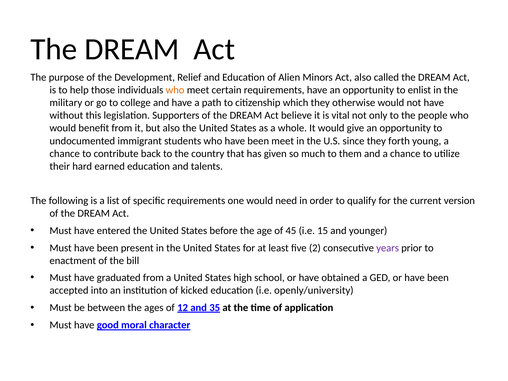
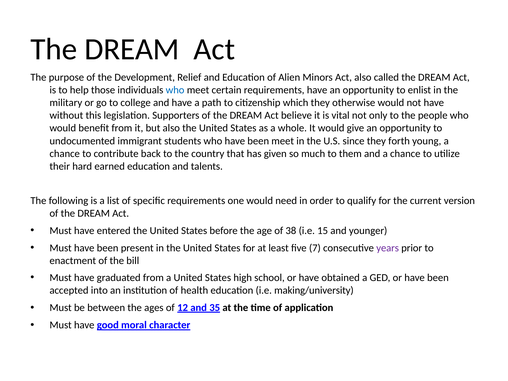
who colour: orange -> blue (175, 90)
45: 45 -> 38 (291, 231)
2: 2 -> 7 (315, 248)
kicked: kicked -> health (194, 290)
openly/university: openly/university -> making/university (314, 290)
